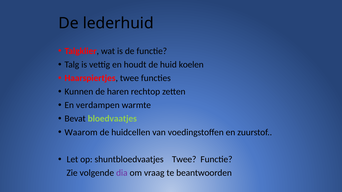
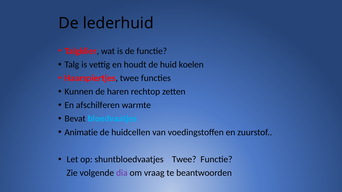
verdampen: verdampen -> afschilferen (98, 105)
bloedvaatjes colour: light green -> light blue (112, 119)
Waarom: Waarom -> Animatie (81, 132)
